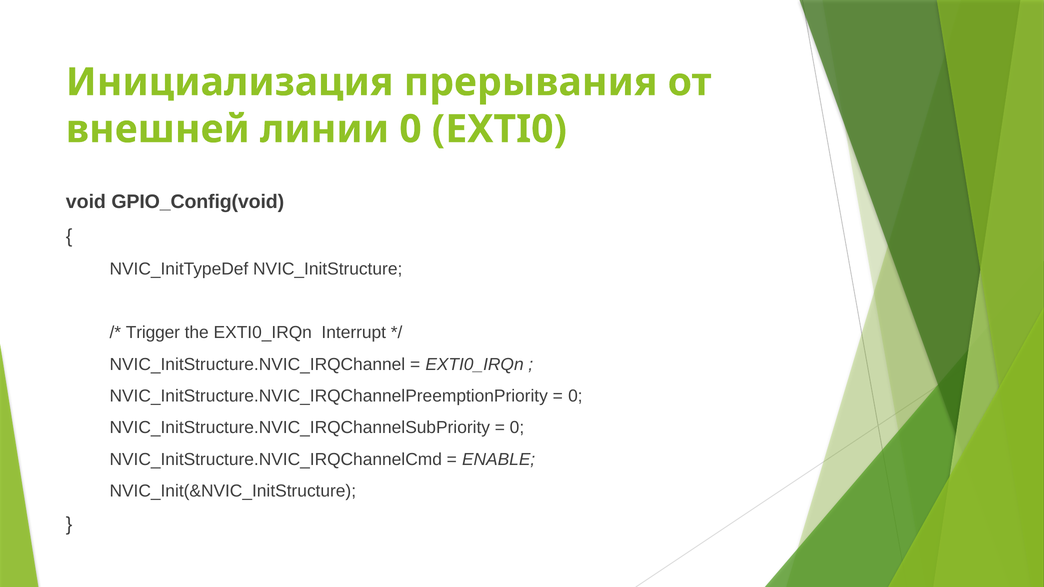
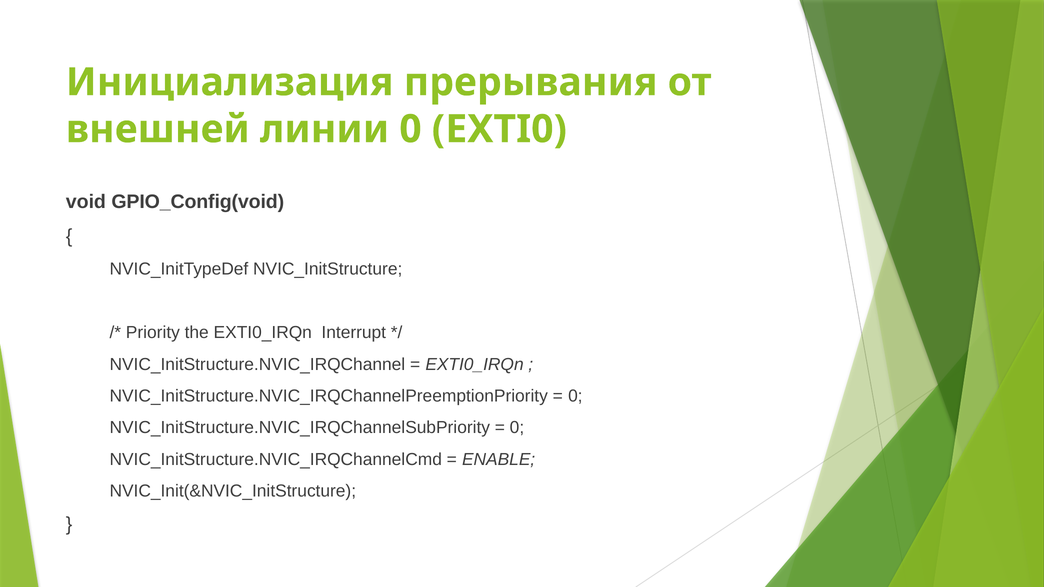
Trigger: Trigger -> Priority (153, 333)
